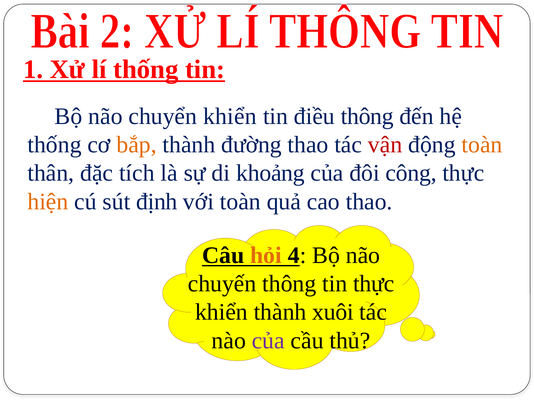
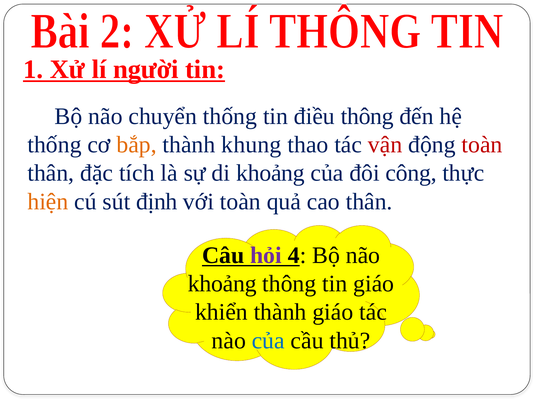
lí thống: thống -> người (146, 69)
chuyển khiển: khiển -> thống (230, 116)
đường: đường -> khung (251, 145)
toàn colour: orange -> red (482, 145)
cao thao: thao -> thân (369, 202)
hỏi colour: orange -> purple (266, 256)
chuyến: chuyến -> khoảng (222, 284)
tin thực: thực -> giáo (374, 284)
thành xuôi: xuôi -> giáo (333, 312)
của colour: purple -> blue (268, 341)
